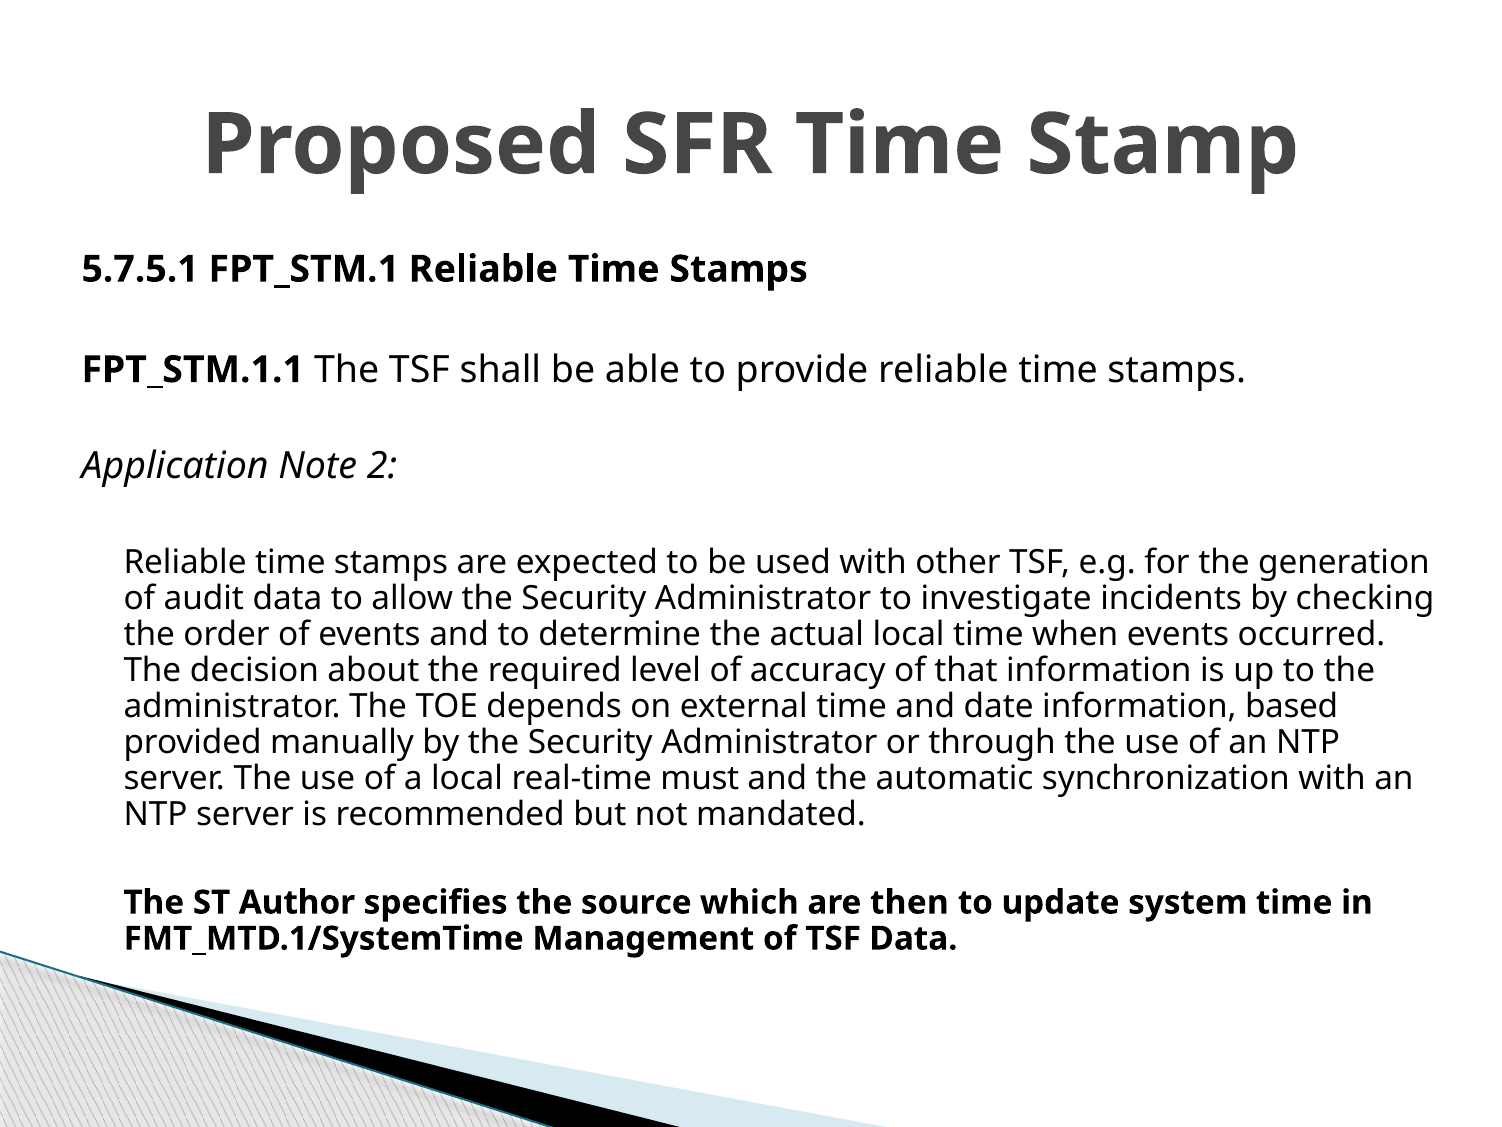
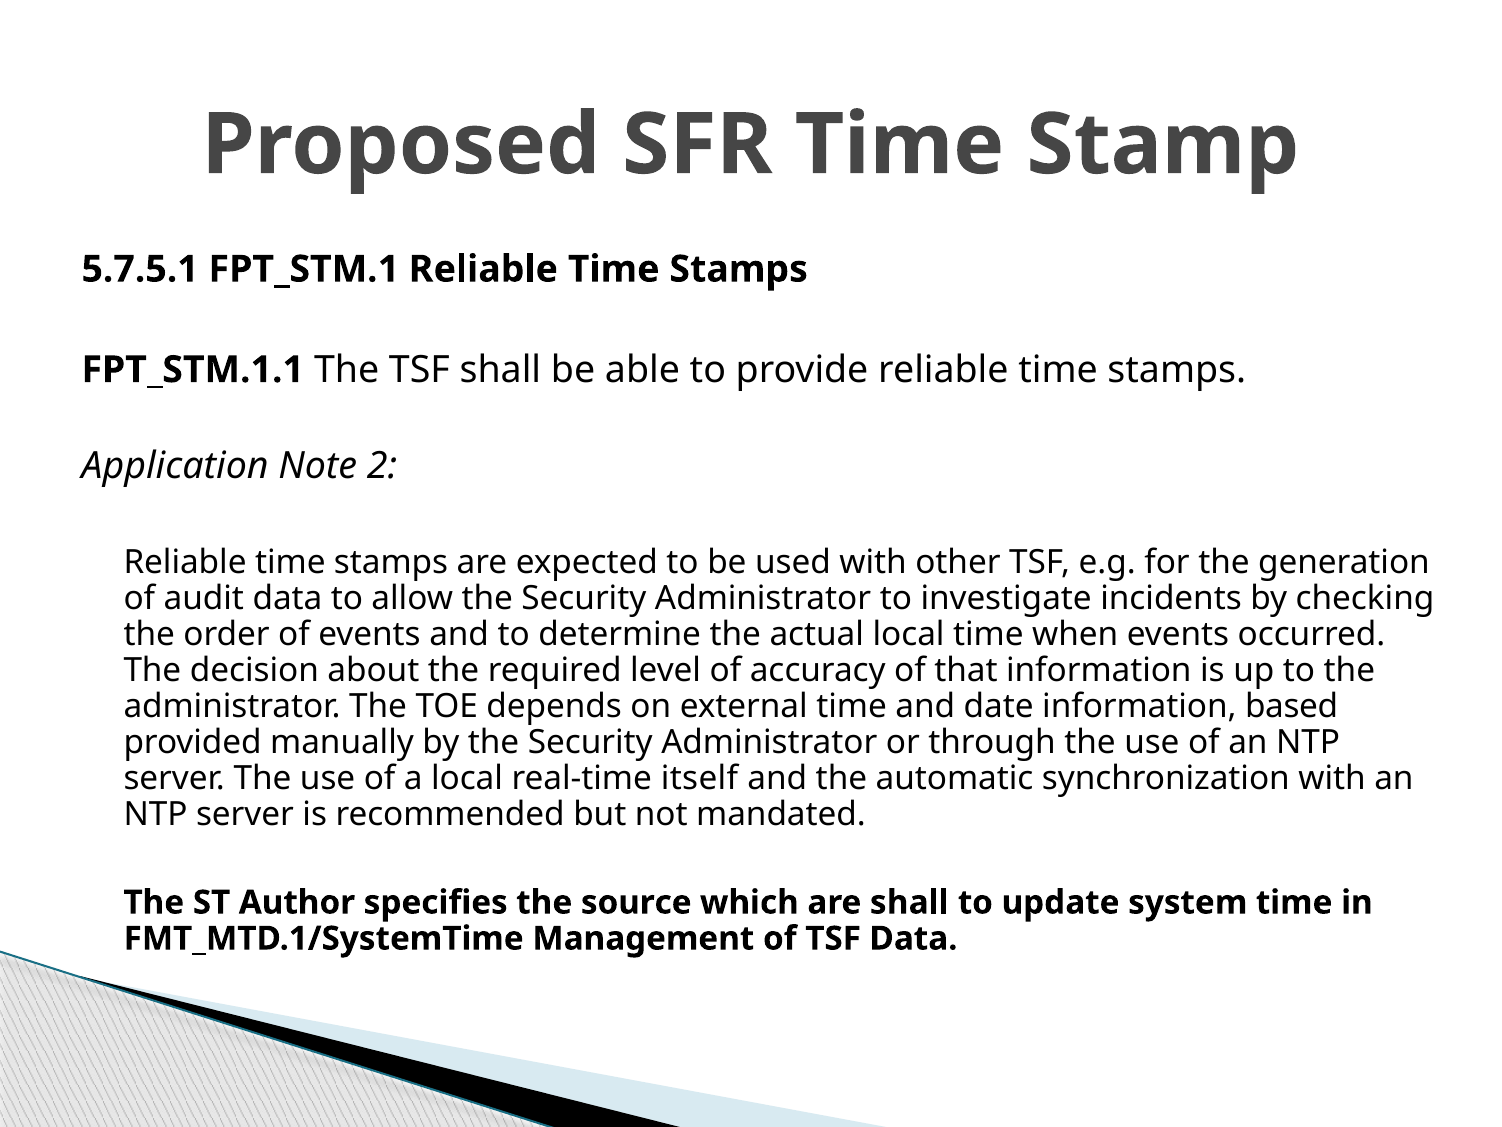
must: must -> itself (699, 778)
are then: then -> shall (909, 902)
